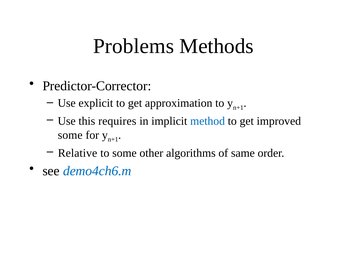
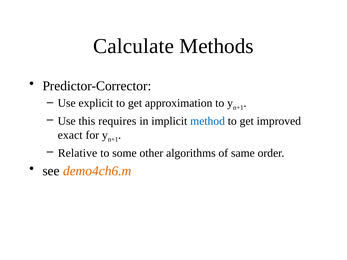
Problems: Problems -> Calculate (134, 46)
some: some -> exact (70, 135)
demo4ch6.m colour: blue -> orange (97, 171)
